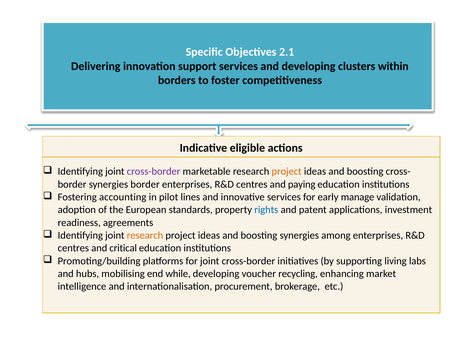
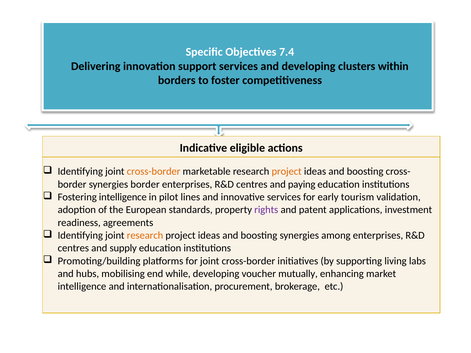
2.1: 2.1 -> 7.4 (287, 52)
cross-border colour: purple -> orange (154, 172)
Fostering accounting: accounting -> intelligence (123, 197)
manage: manage -> tourism (358, 197)
rights colour: blue -> purple (266, 210)
critical: critical -> supply (123, 248)
recycling: recycling -> mutually (298, 274)
